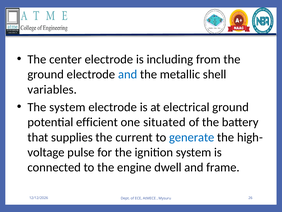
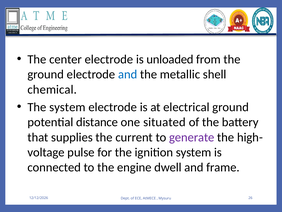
including: including -> unloaded (170, 59)
variables: variables -> chemical (52, 89)
efficient: efficient -> distance (97, 122)
generate colour: blue -> purple (192, 137)
